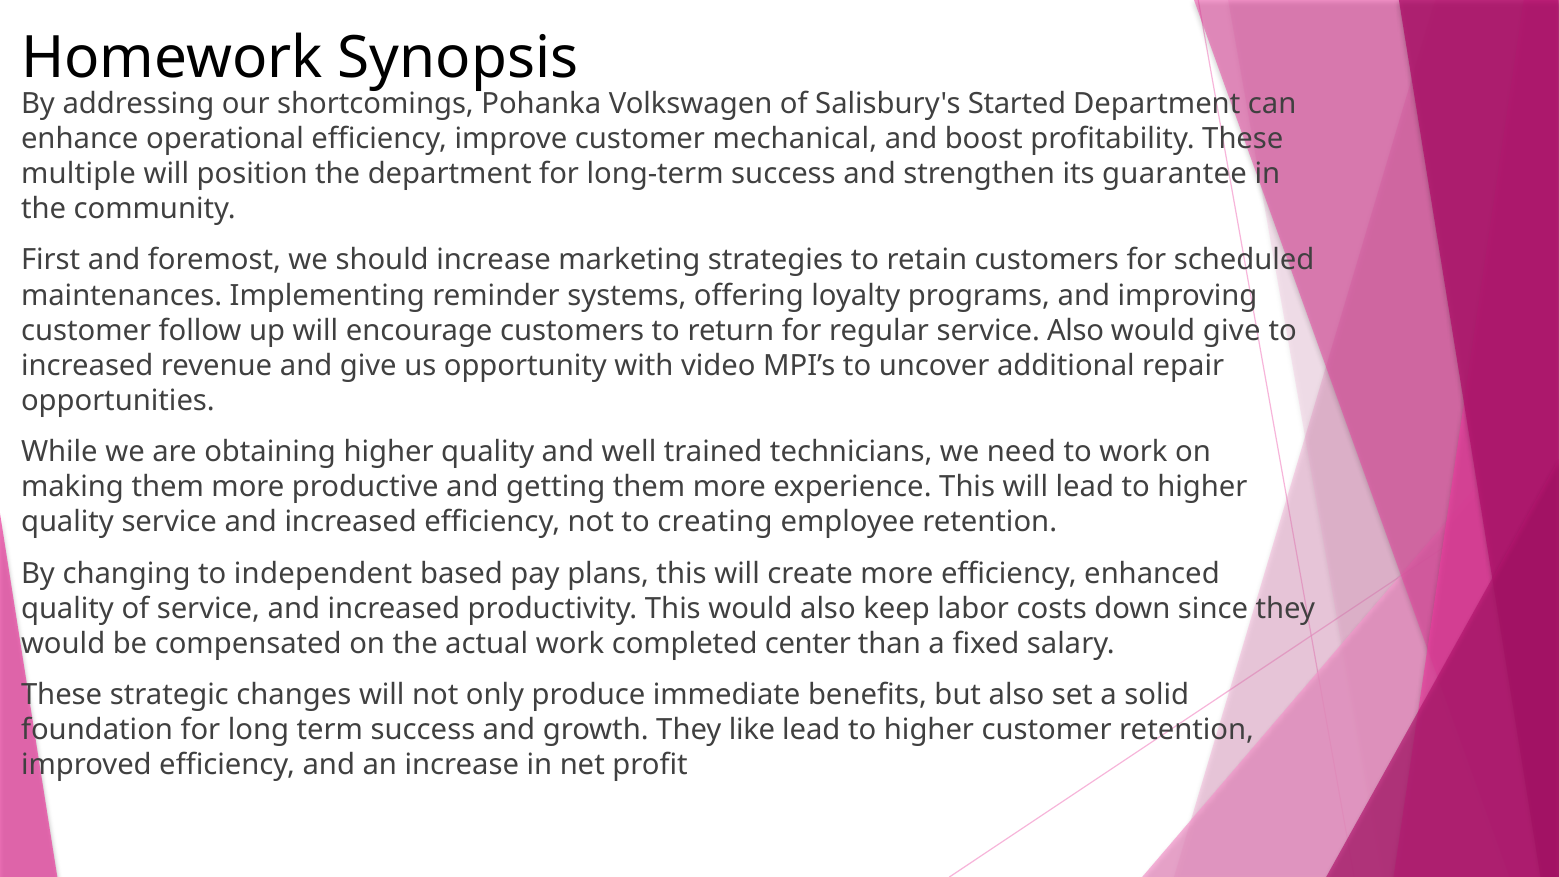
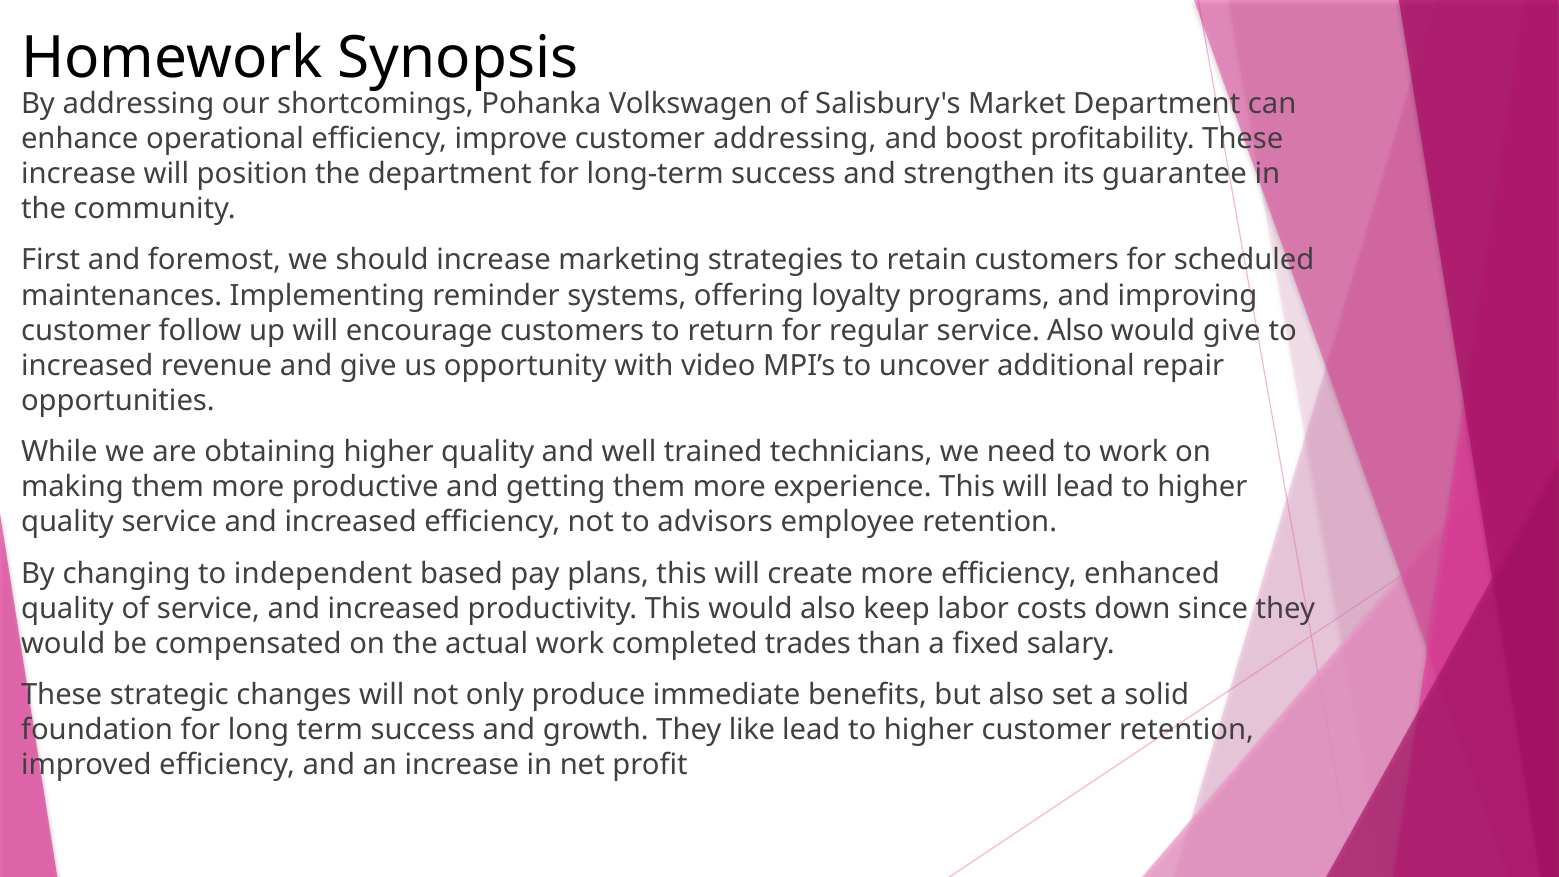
Started: Started -> Market (1017, 104)
customer mechanical: mechanical -> addressing (795, 139)
multiple: multiple -> increase (79, 174)
creating: creating -> advisors (715, 522)
center: center -> trades (808, 644)
